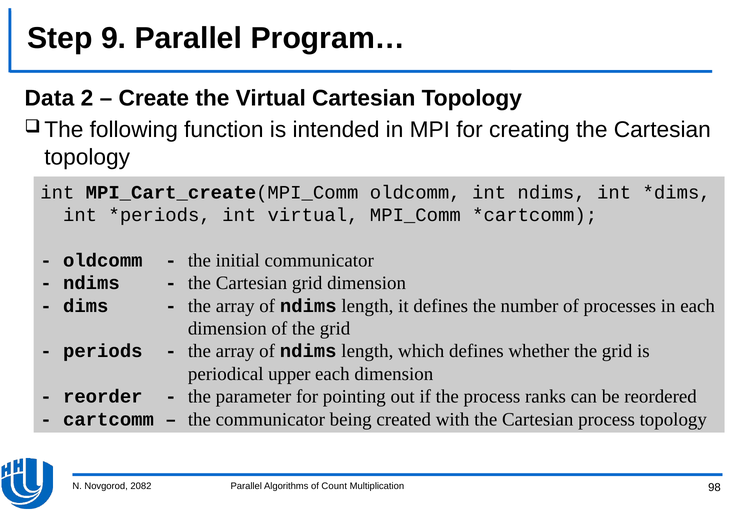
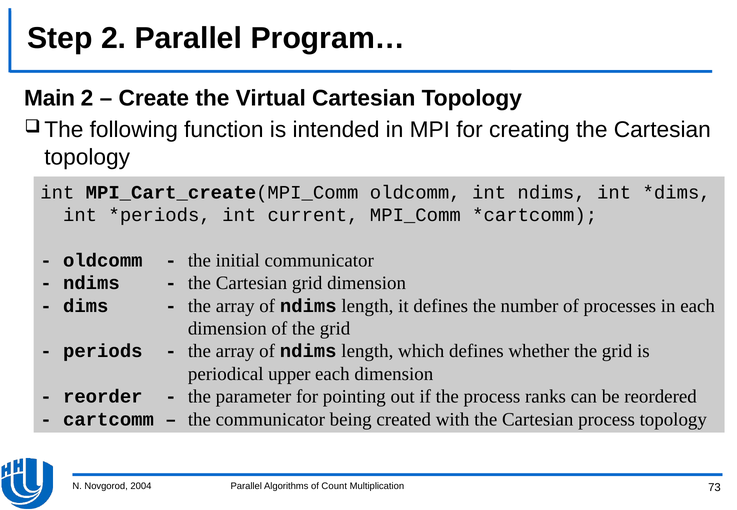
Step 9: 9 -> 2 (114, 38)
Data: Data -> Main (50, 98)
int virtual: virtual -> current (313, 215)
2082: 2082 -> 2004 (141, 487)
98: 98 -> 73 (714, 488)
